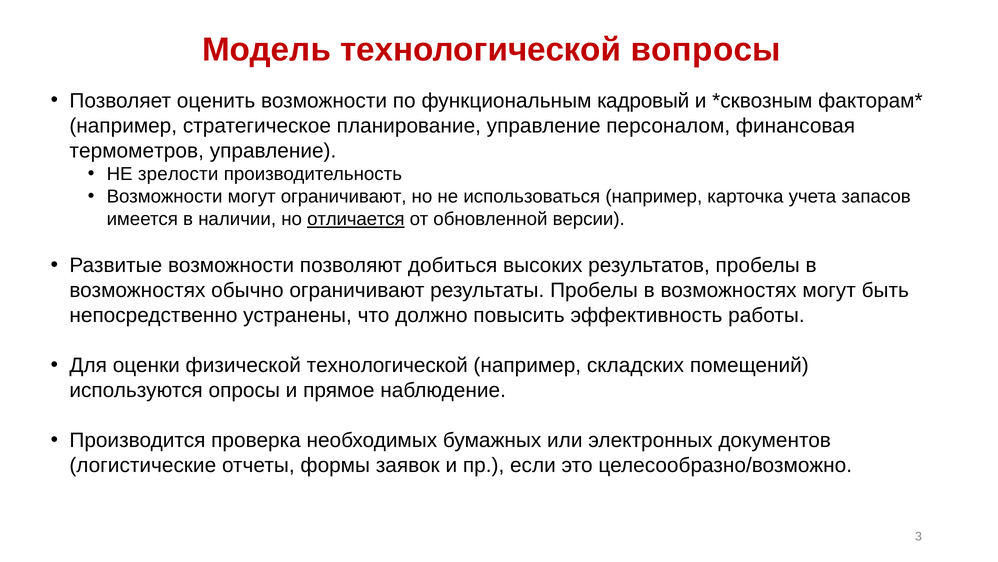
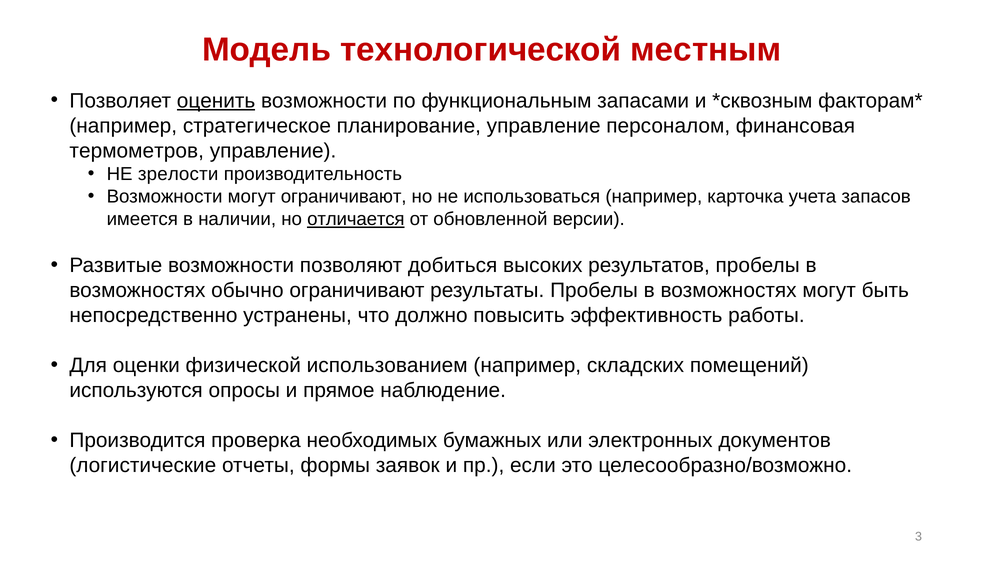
вопросы: вопросы -> местным (706, 49)
оценить underline: none -> present (216, 101)
кадровый: кадровый -> запасами (643, 101)
физической технологической: технологической -> использованием (387, 365)
